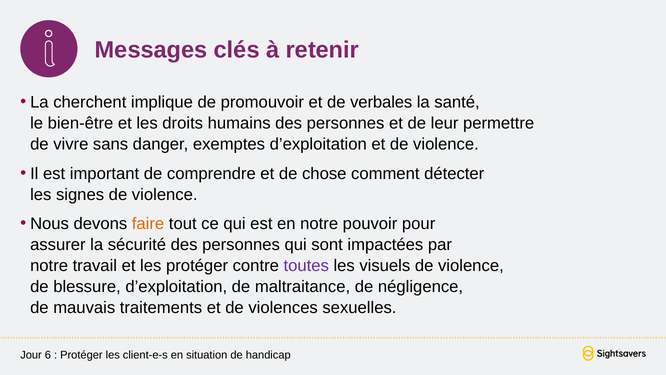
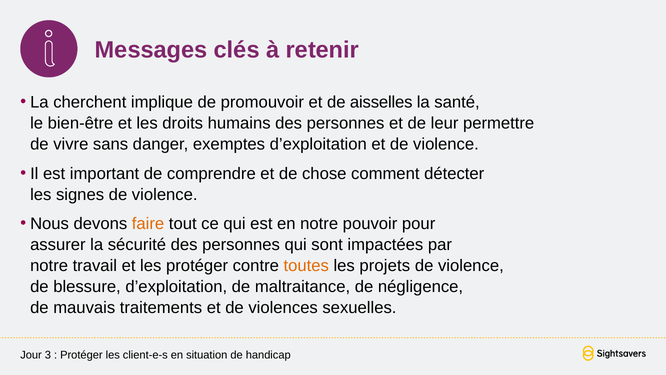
verbales: verbales -> aisselles (381, 102)
toutes colour: purple -> orange (306, 266)
visuels: visuels -> projets (385, 266)
6: 6 -> 3 (48, 354)
